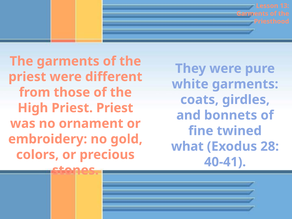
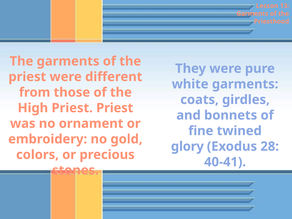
what: what -> glory (187, 146)
